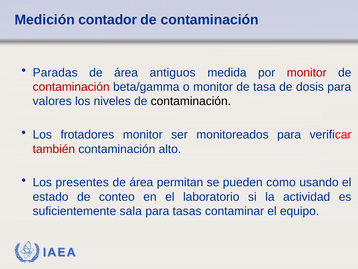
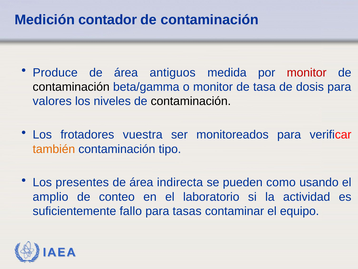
Paradas: Paradas -> Produce (55, 72)
contaminación colour: red -> black (71, 87)
frotadores monitor: monitor -> vuestra (143, 134)
también colour: red -> orange (54, 149)
alto: alto -> tipo (170, 149)
permitan: permitan -> indirecta (180, 182)
estado: estado -> amplio (51, 197)
sala: sala -> fallo (131, 211)
